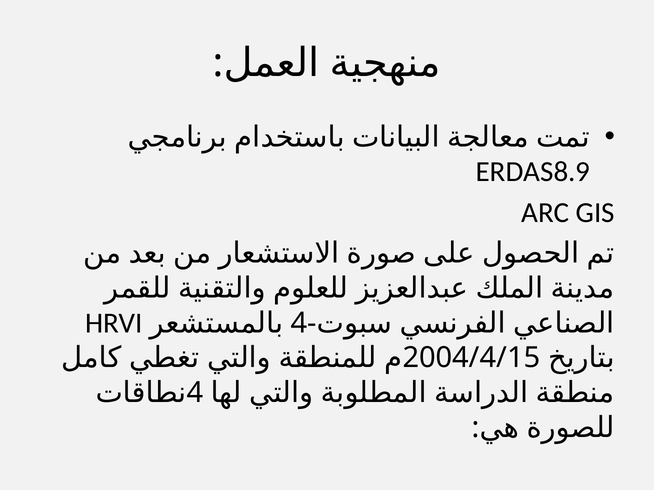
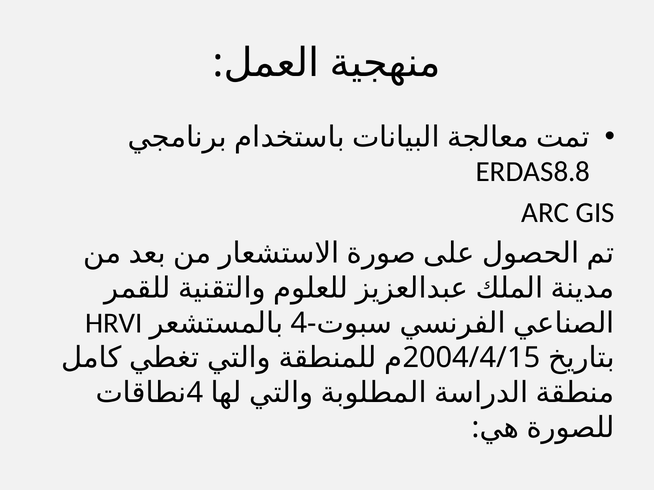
ERDAS8.9: ERDAS8.9 -> ERDAS8.8 (533, 172)
